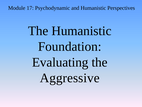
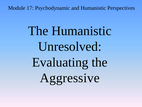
Foundation: Foundation -> Unresolved (70, 46)
